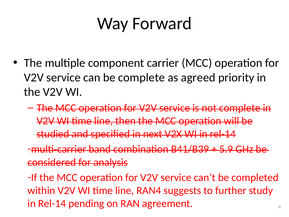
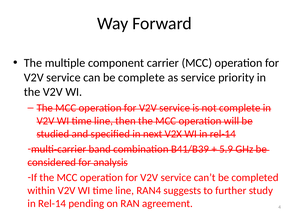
as agreed: agreed -> service (198, 77)
